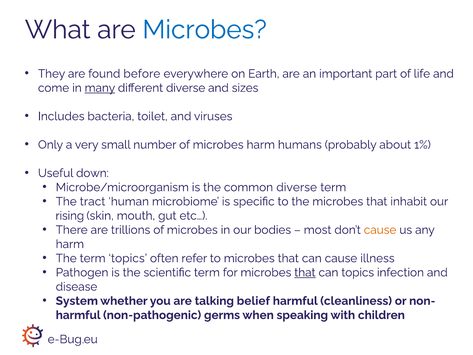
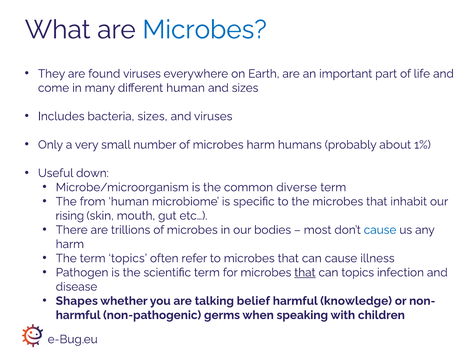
found before: before -> viruses (142, 74)
many underline: present -> none (100, 88)
different diverse: diverse -> human (186, 88)
bacteria toilet: toilet -> sizes (152, 116)
tract: tract -> from (93, 201)
cause colour: orange -> blue (380, 230)
System: System -> Shapes (77, 301)
cleanliness: cleanliness -> knowledge (356, 301)
